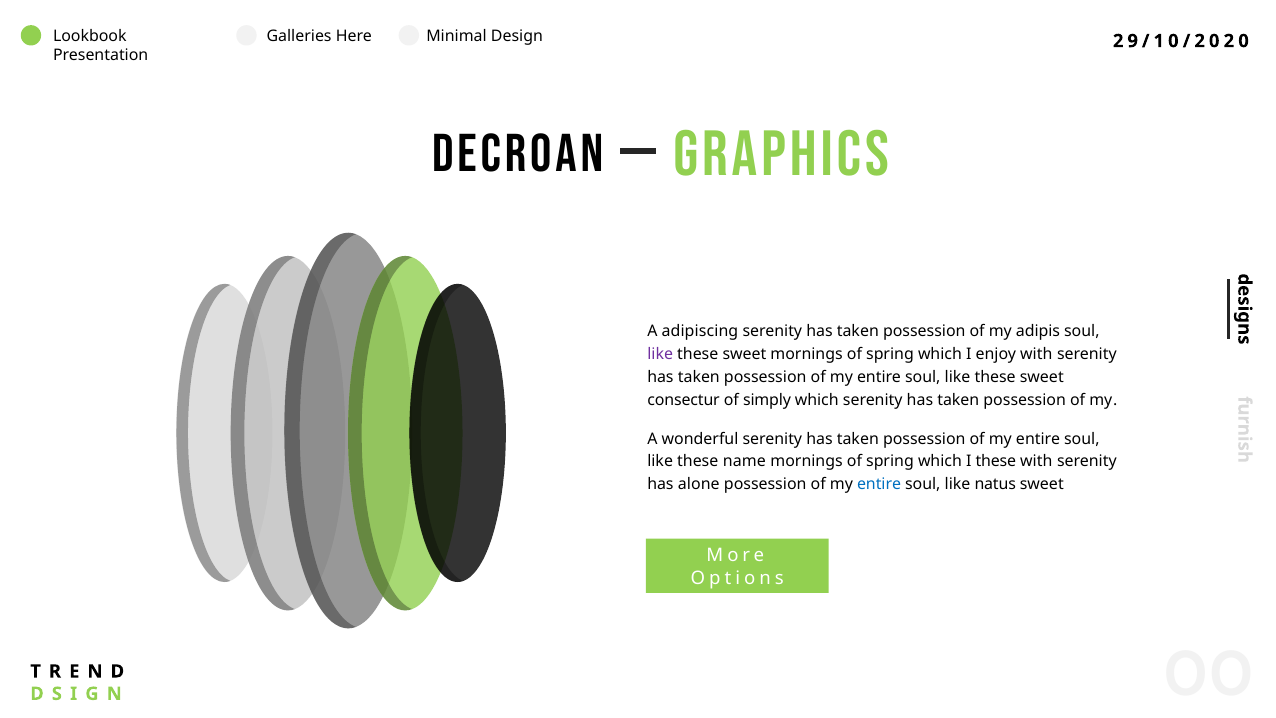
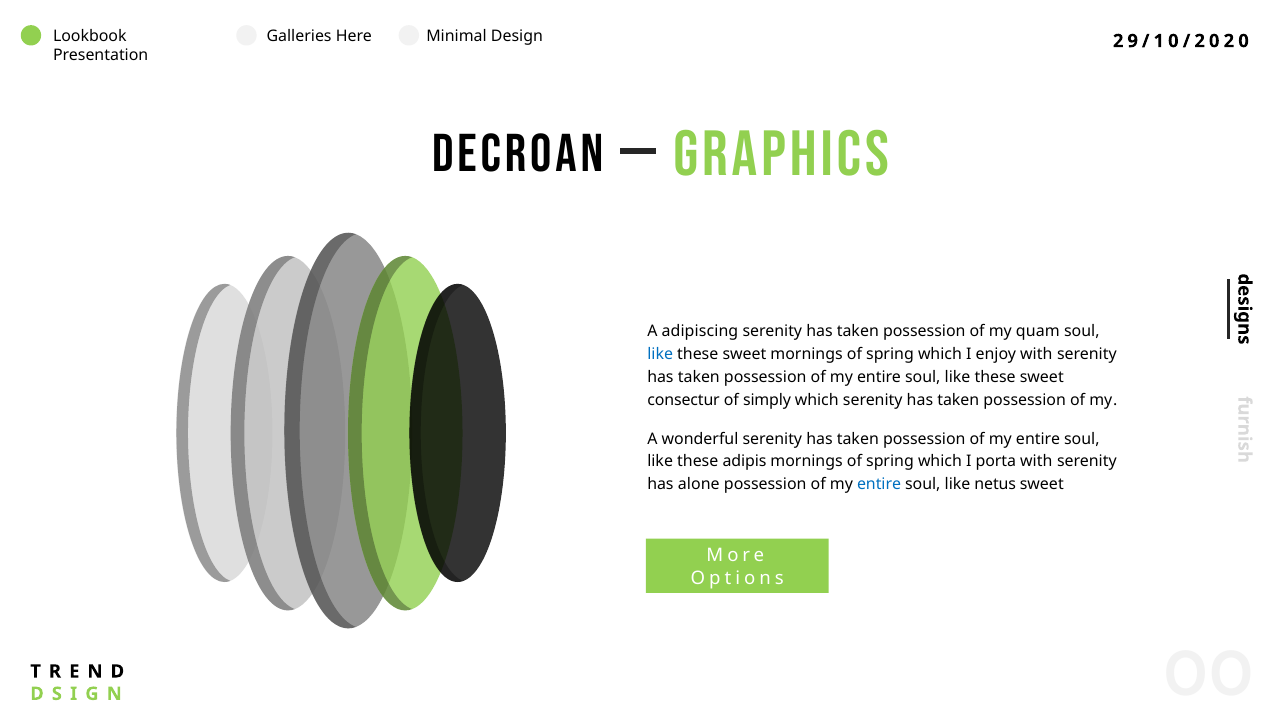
adipis: adipis -> quam (1038, 331)
like colour: purple -> blue (660, 354)
name: name -> adipis (744, 462)
I these: these -> porta (996, 462)
natus: natus -> netus (995, 485)
